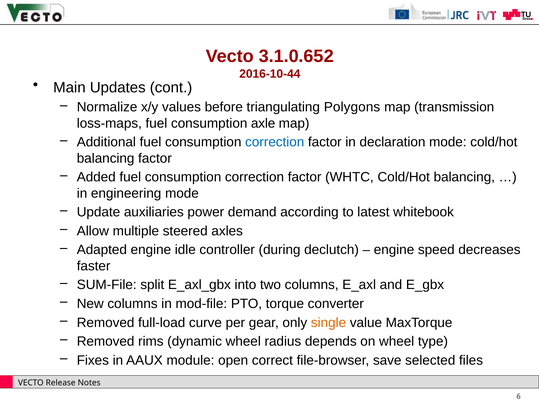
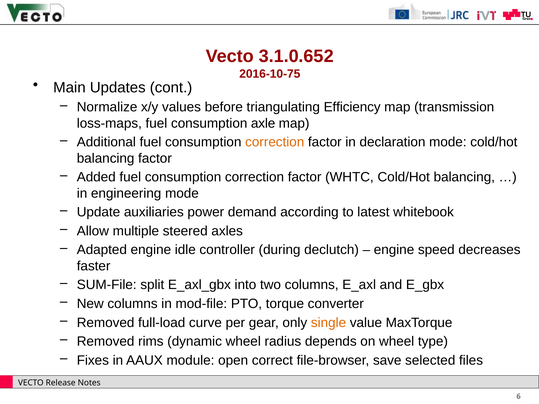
2016-10-44: 2016-10-44 -> 2016-10-75 (270, 74)
Polygons: Polygons -> Efficiency (352, 107)
correction colour: blue -> orange (275, 142)
